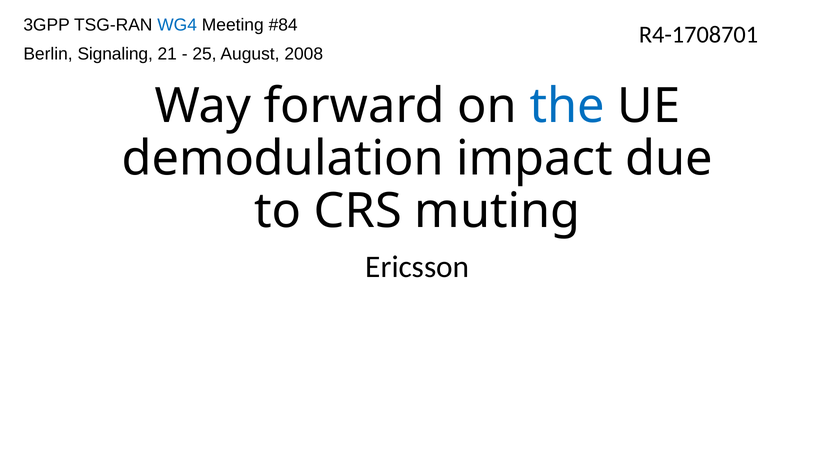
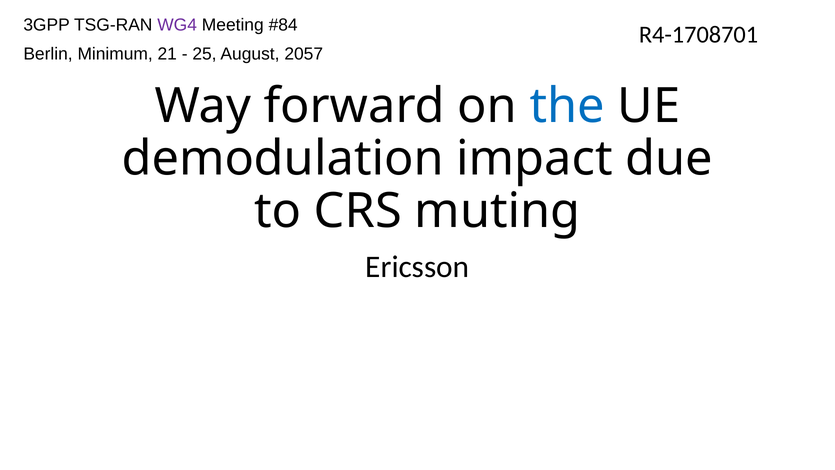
WG4 colour: blue -> purple (177, 25)
Signaling: Signaling -> Minimum (115, 54)
2008: 2008 -> 2057 (304, 54)
